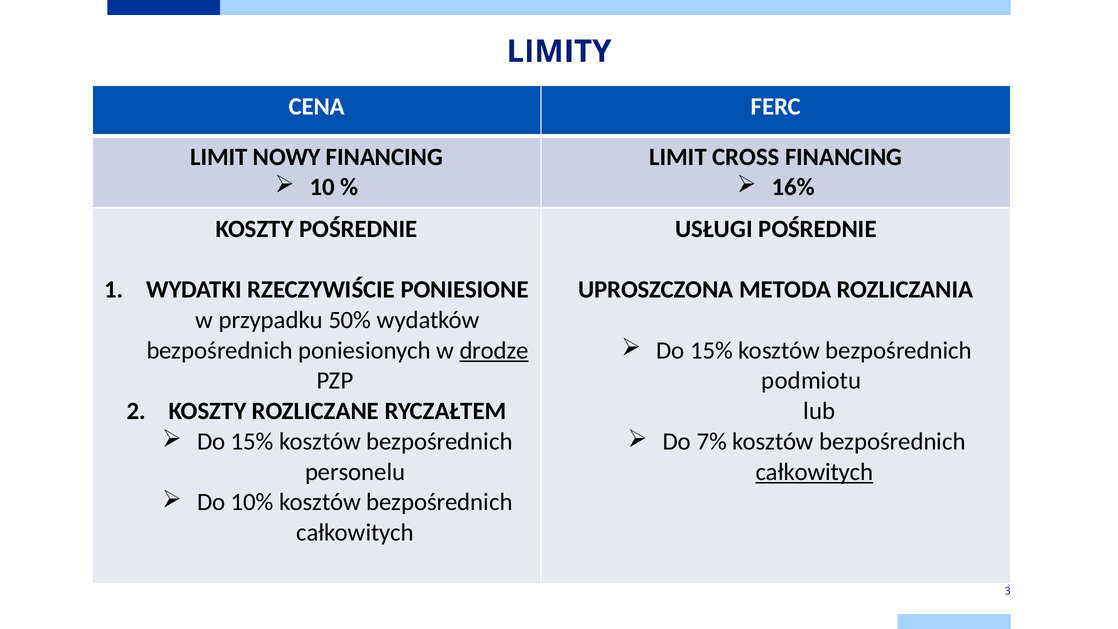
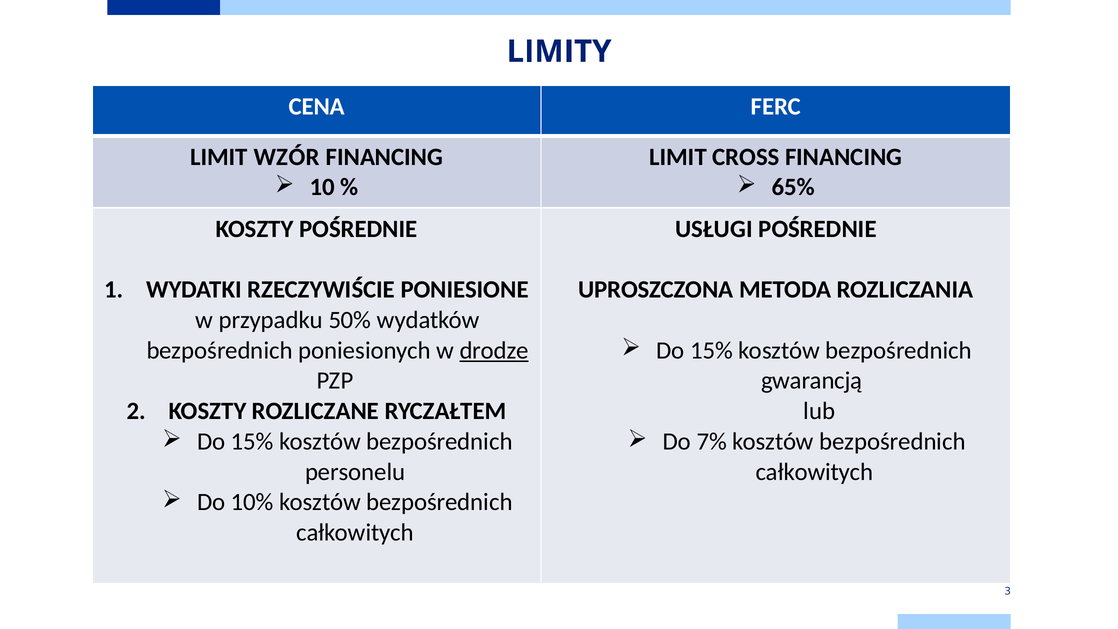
NOWY: NOWY -> WZÓR (287, 157)
16%: 16% -> 65% (793, 187)
podmiotu: podmiotu -> gwarancją (812, 381)
całkowitych underline: present -> none (814, 472)
